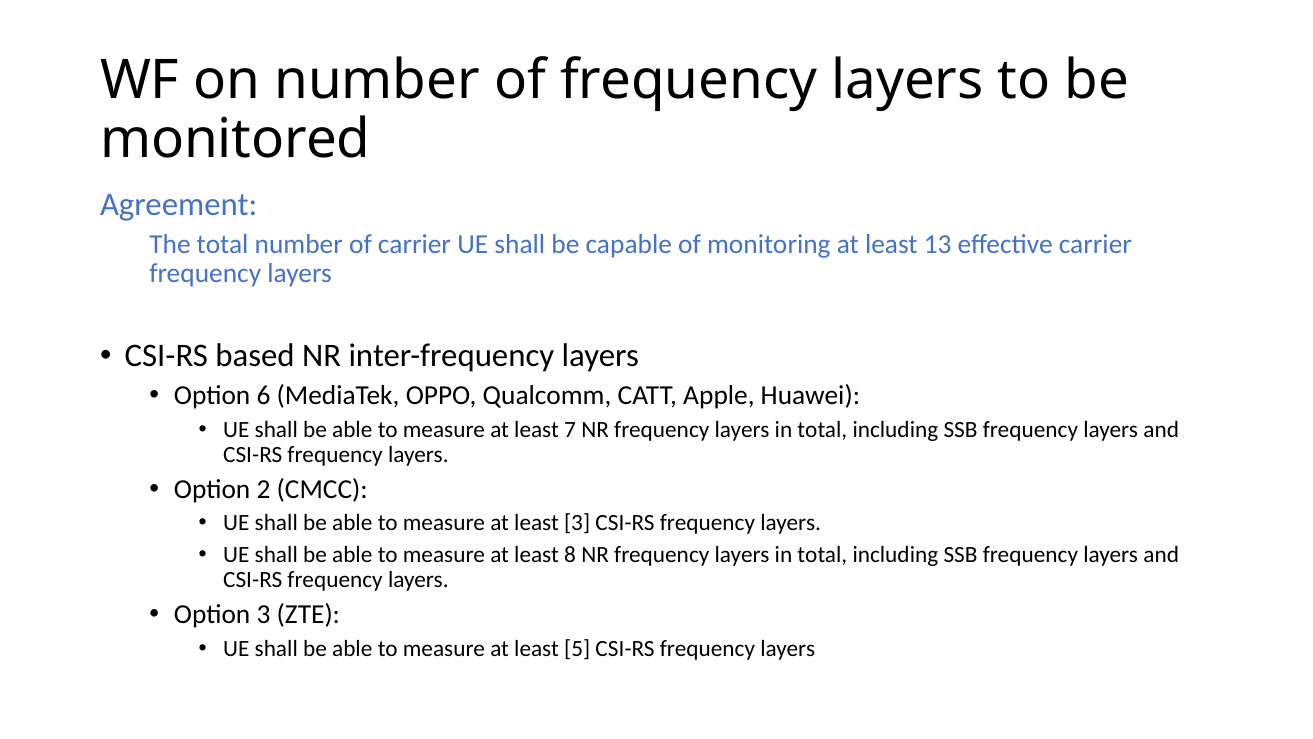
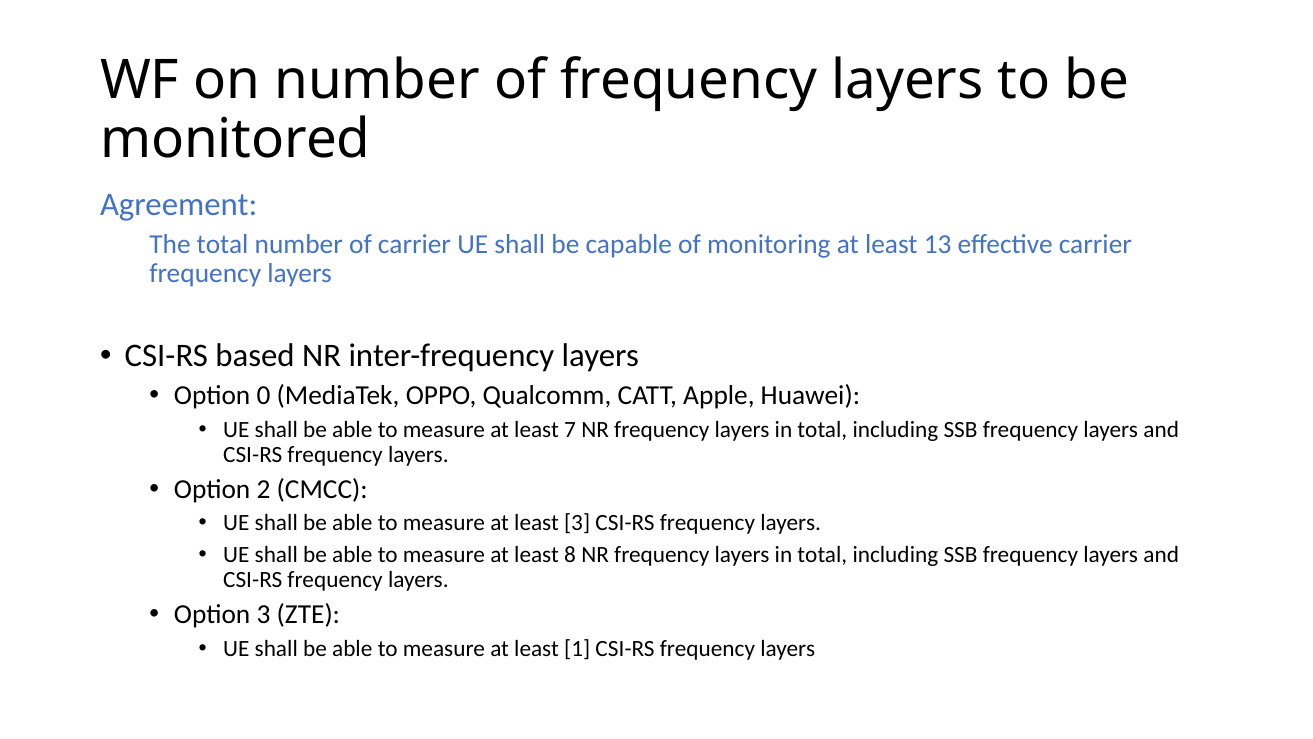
6: 6 -> 0 (264, 395)
5: 5 -> 1 (577, 648)
